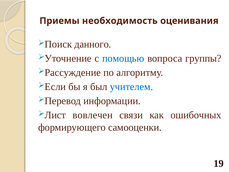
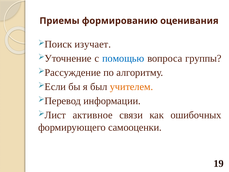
необходимость: необходимость -> формированию (120, 21)
данного: данного -> изучает (93, 44)
учителем colour: blue -> orange (131, 87)
вовлечен: вовлечен -> активное (93, 115)
